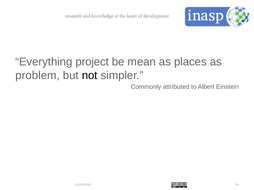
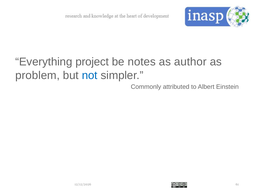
mean: mean -> notes (142, 62)
places: places -> author (190, 62)
not colour: black -> blue (90, 76)
